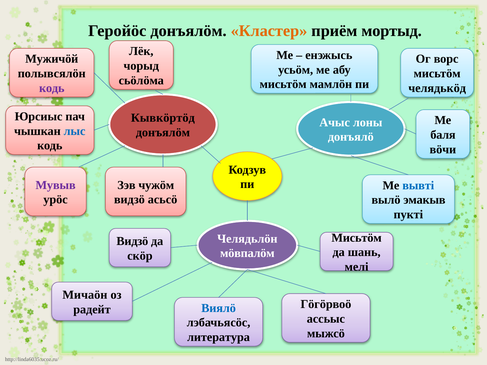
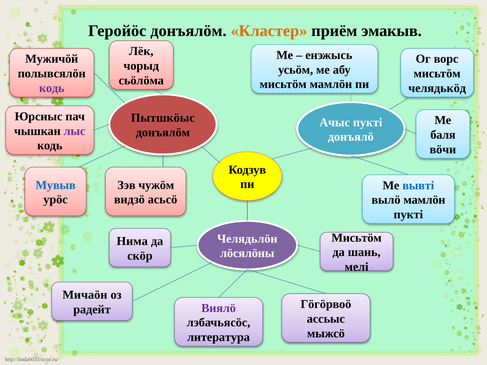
мортыд: мортыд -> эмакыв (392, 31)
Кывкöртöд: Кывкöртöд -> Пытшкöыс (163, 118)
Ачыс лоны: лоны -> пукті (368, 122)
лыс colour: blue -> purple (75, 131)
Мувыв colour: purple -> blue (56, 185)
вылӧ эмакыв: эмакыв -> мамлӧн (424, 200)
Видзӧ: Видзӧ -> Нима (132, 241)
мӧвпалӧм: мӧвпалӧм -> лöсялöны (247, 253)
Виялӧ colour: blue -> purple (219, 308)
